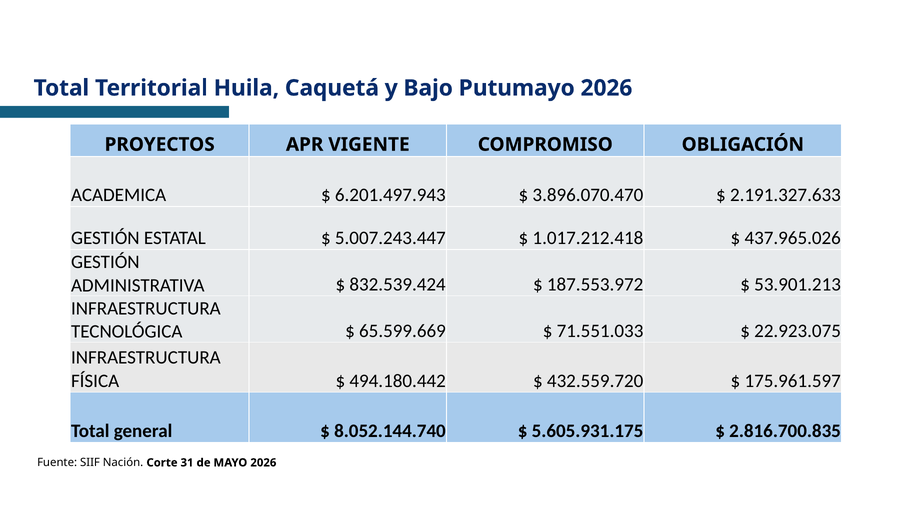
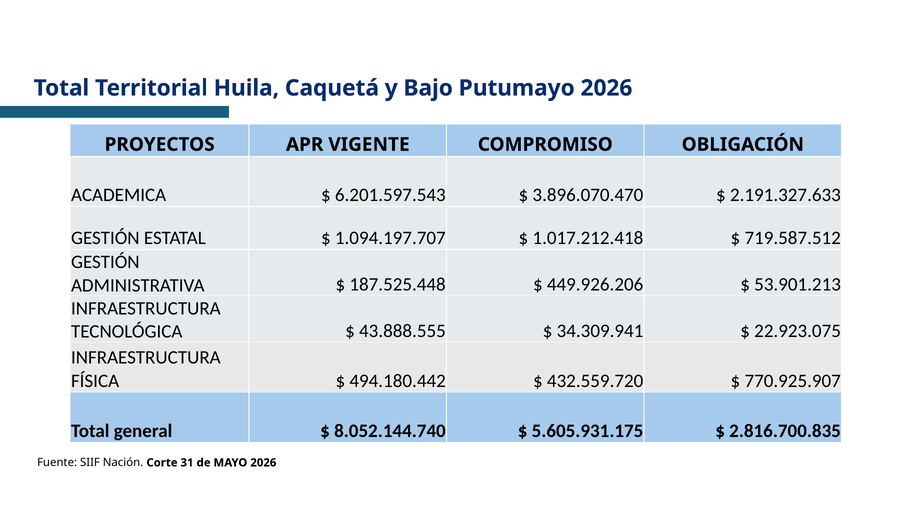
6.201.497.943: 6.201.497.943 -> 6.201.597.543 (390, 195)
5.007.243.447: 5.007.243.447 -> 1.094.197.707 (390, 238)
437.965.026: 437.965.026 -> 719.587.512 (793, 238)
832.539.424: 832.539.424 -> 187.525.448 (398, 284)
187.553.972: 187.553.972 -> 449.926.206 (595, 284)
65.599.669: 65.599.669 -> 43.888.555 (402, 331)
71.551.033: 71.551.033 -> 34.309.941 (600, 331)
175.961.597: 175.961.597 -> 770.925.907 (793, 381)
